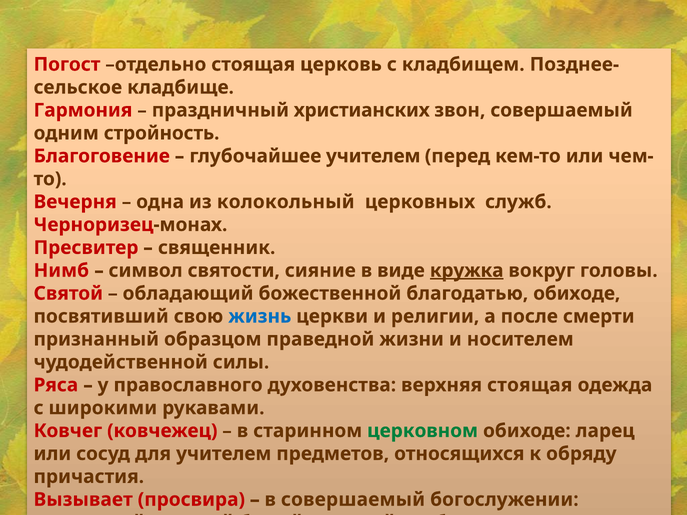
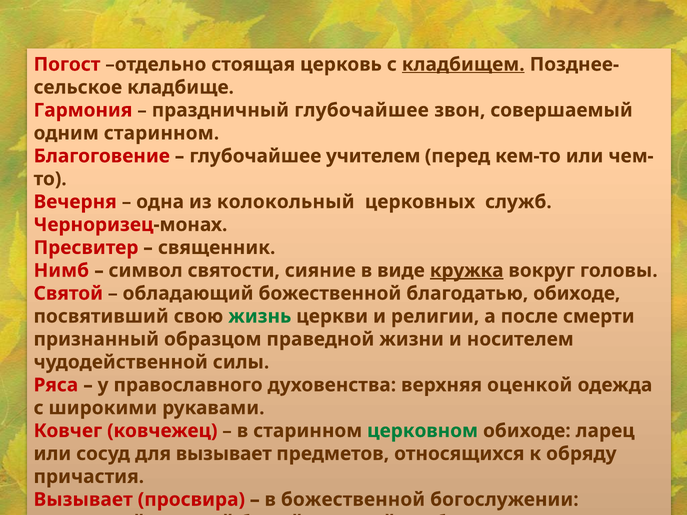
кладбищем underline: none -> present (463, 64)
праздничный христианских: христианских -> глубочайшее (362, 110)
одним стройность: стройность -> старинном (161, 133)
жизнь colour: blue -> green (260, 316)
верхняя стоящая: стоящая -> оценкой (530, 385)
для учителем: учителем -> вызывает (224, 454)
в совершаемый: совершаемый -> божественной (353, 500)
